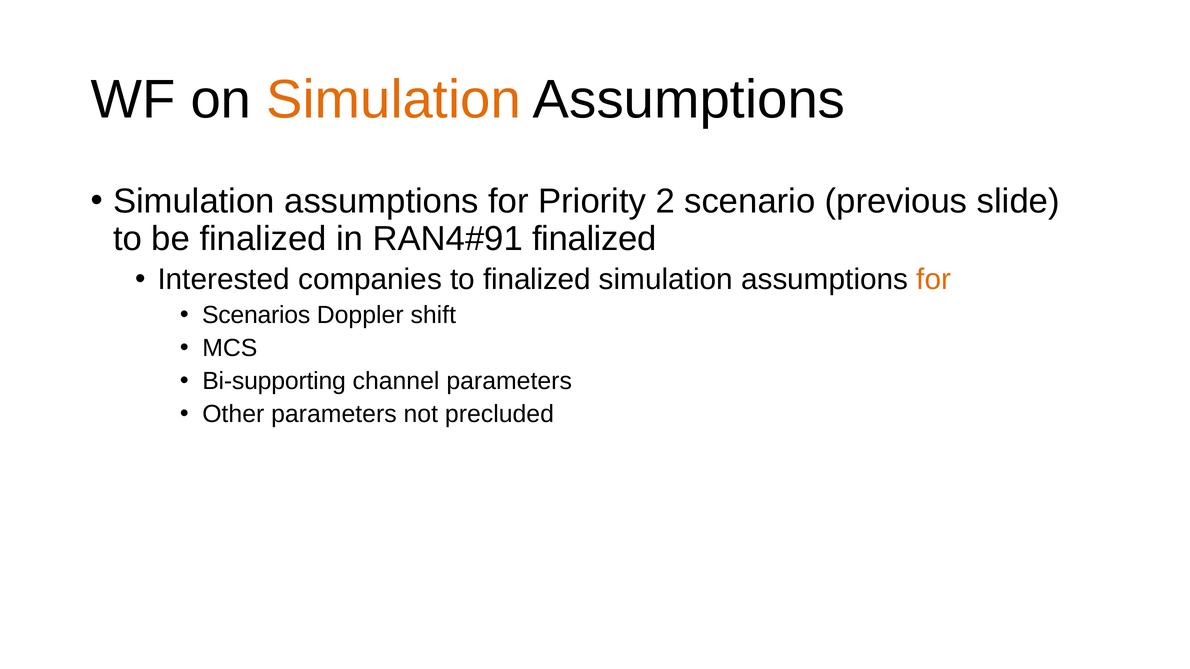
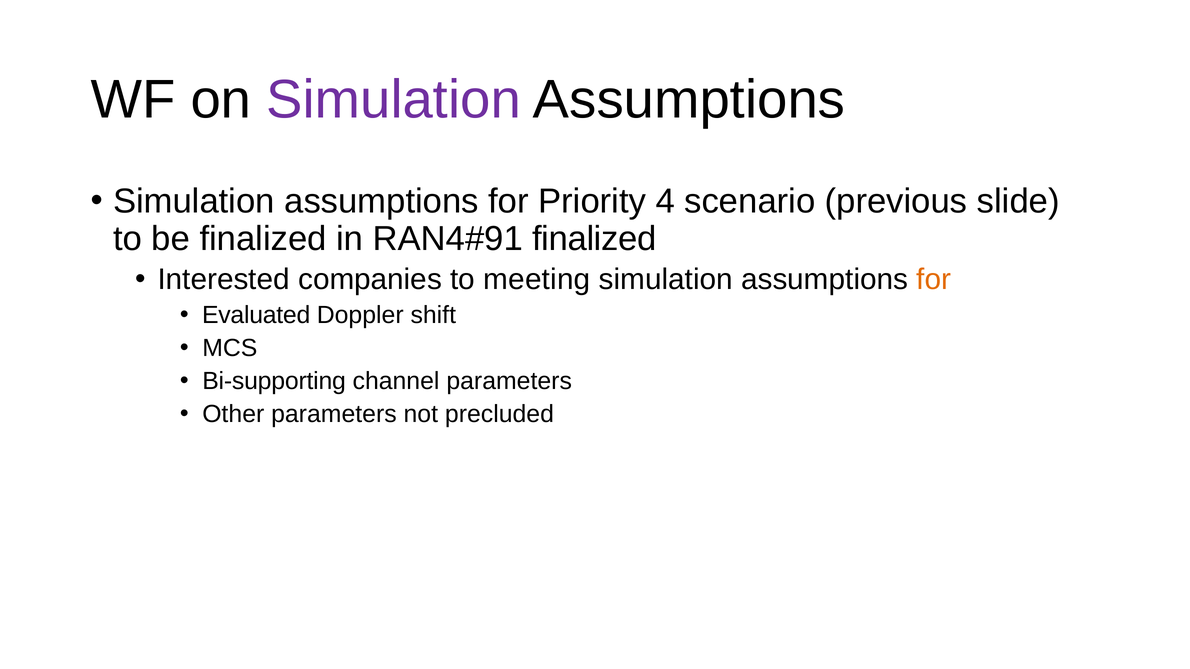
Simulation colour: orange -> purple (394, 100)
2: 2 -> 4 (665, 201)
to finalized: finalized -> meeting (537, 280)
Scenarios: Scenarios -> Evaluated (256, 315)
